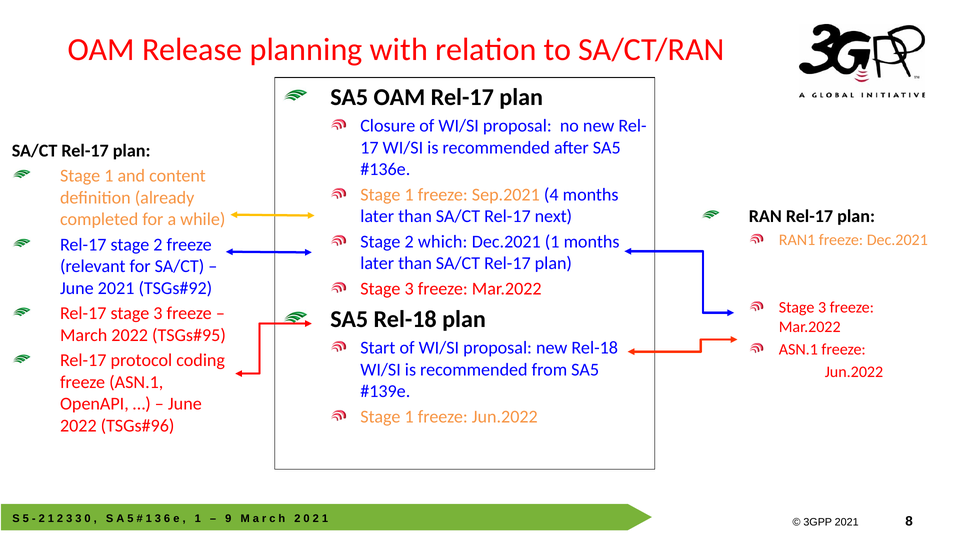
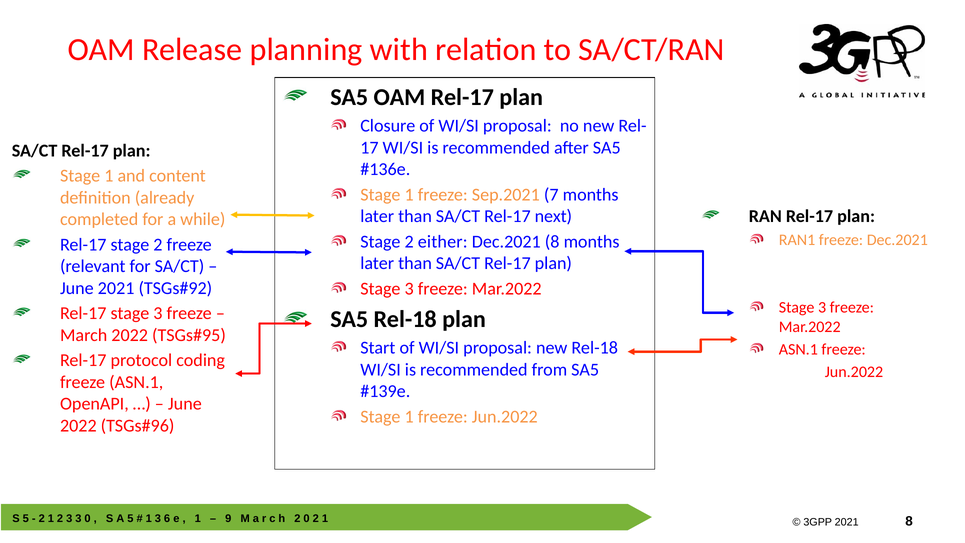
4: 4 -> 7 (551, 195)
which: which -> either (443, 242)
Dec.2021 1: 1 -> 8 (552, 242)
